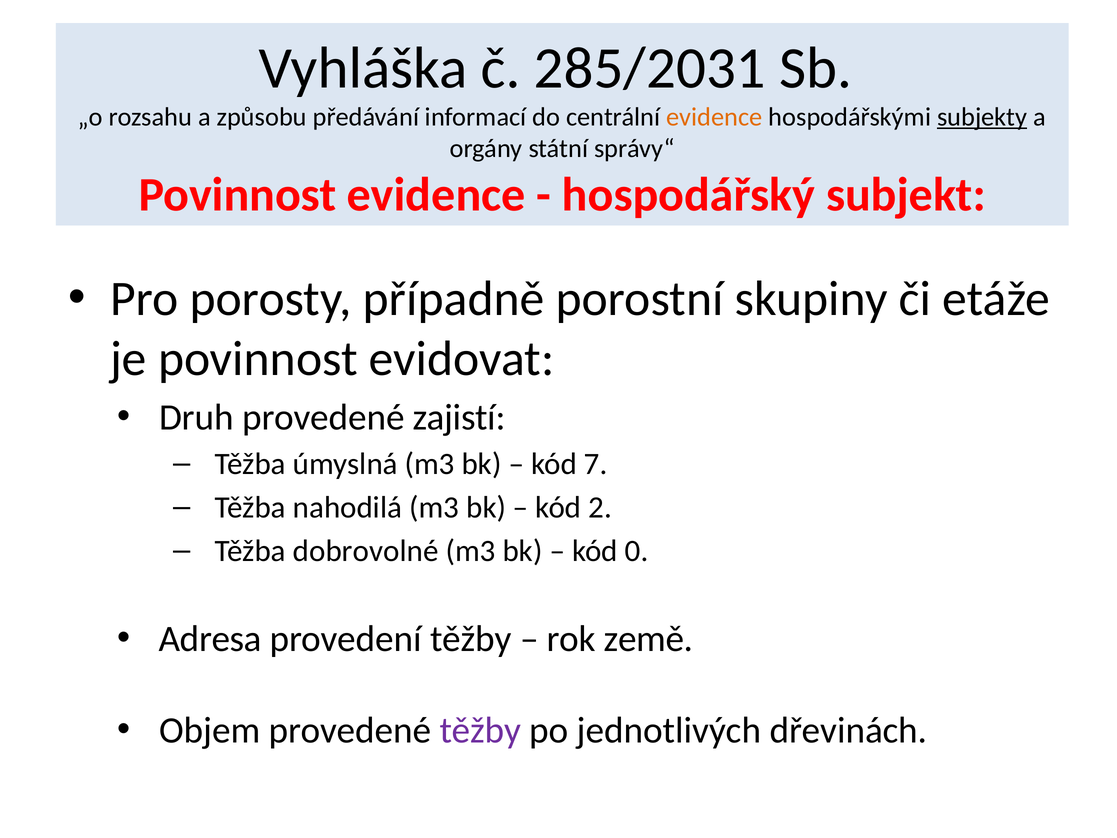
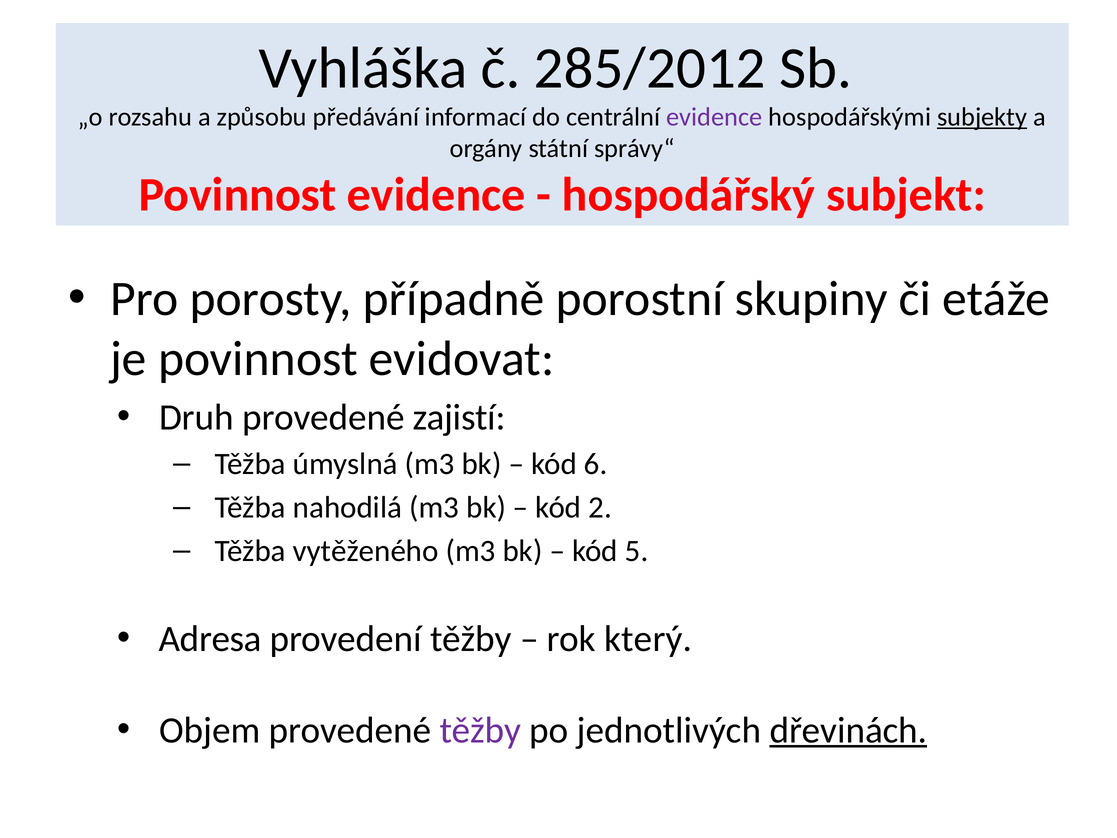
285/2031: 285/2031 -> 285/2012 (650, 68)
evidence colour: orange -> purple (714, 117)
7: 7 -> 6 (596, 464)
dobrovolné: dobrovolné -> vytěženého (366, 551)
0: 0 -> 5 (637, 551)
země: země -> který (648, 639)
dřevinách underline: none -> present (848, 730)
